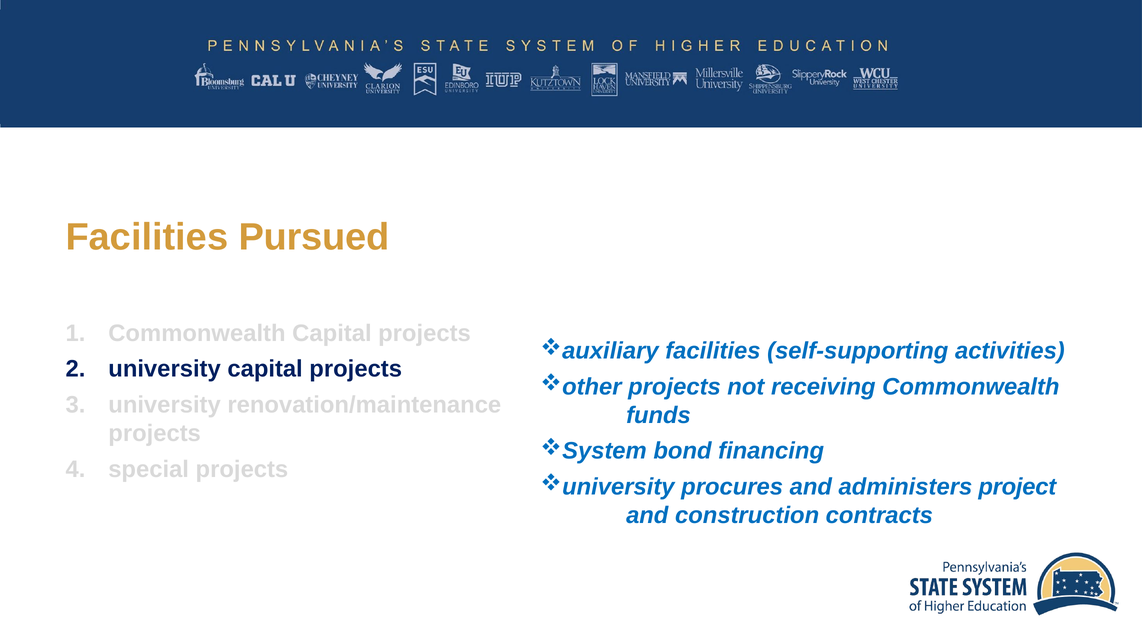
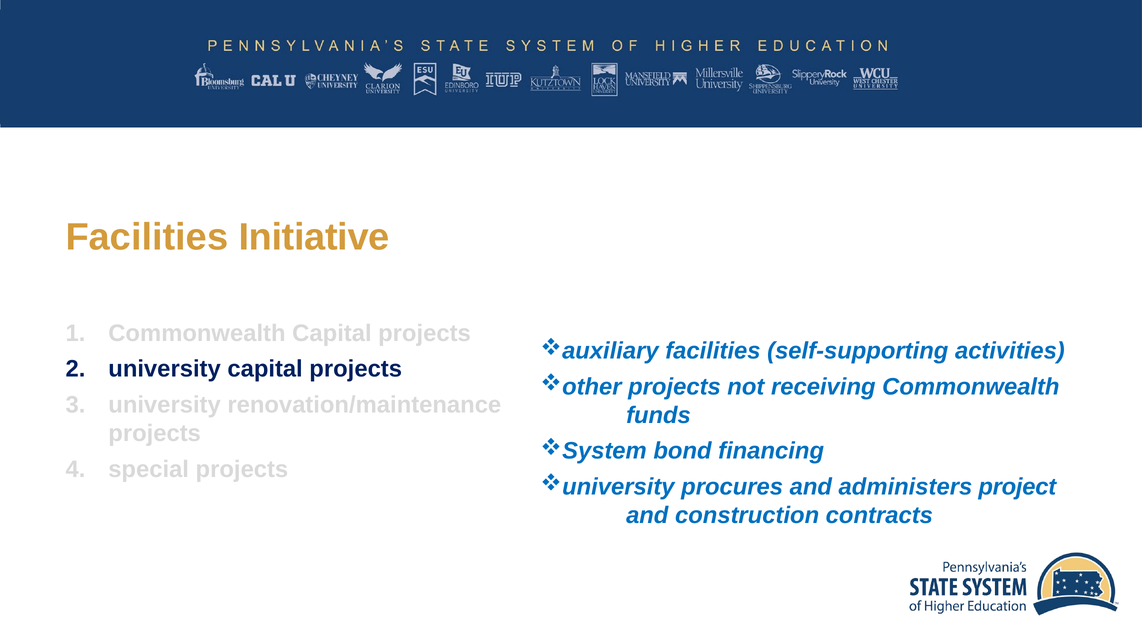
Pursued: Pursued -> Initiative (314, 237)
